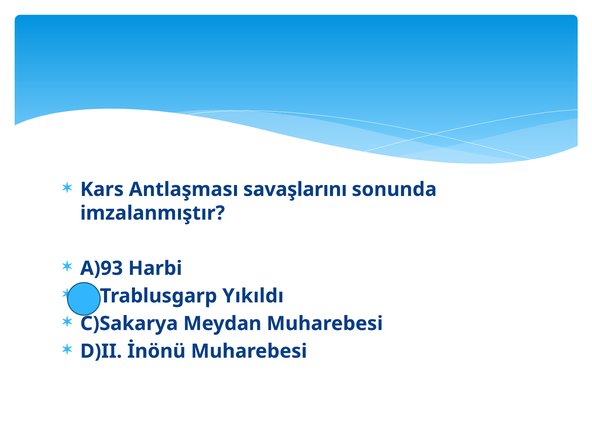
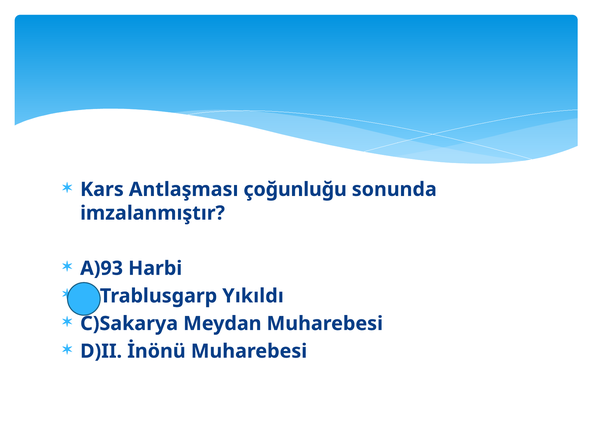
savaşlarını: savaşlarını -> çoğunluğu (295, 189)
